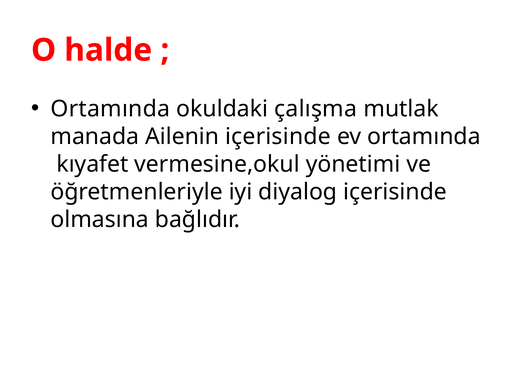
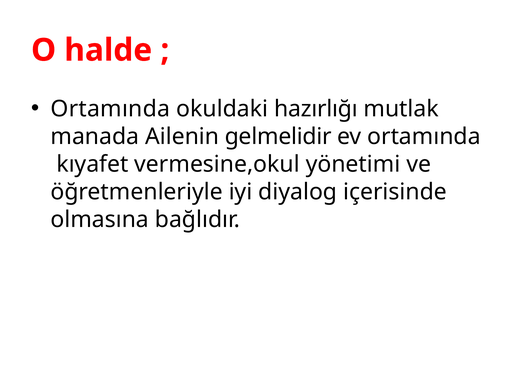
çalışma: çalışma -> hazırlığı (316, 109)
Ailenin içerisinde: içerisinde -> gelmelidir (278, 136)
